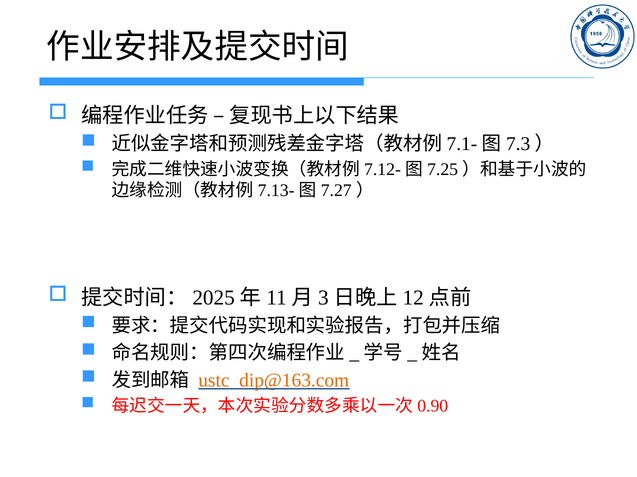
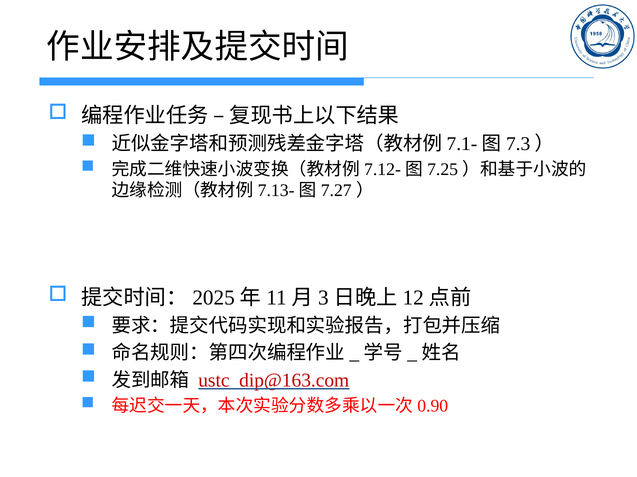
ustc_dip@163.com colour: orange -> red (274, 381)
